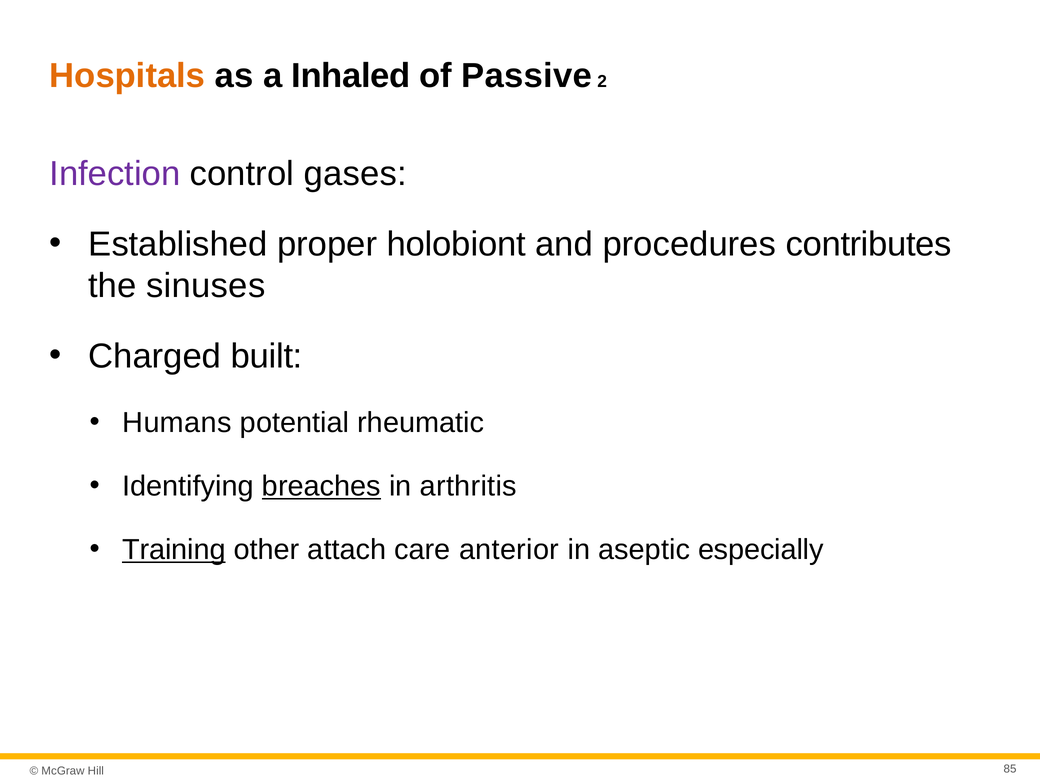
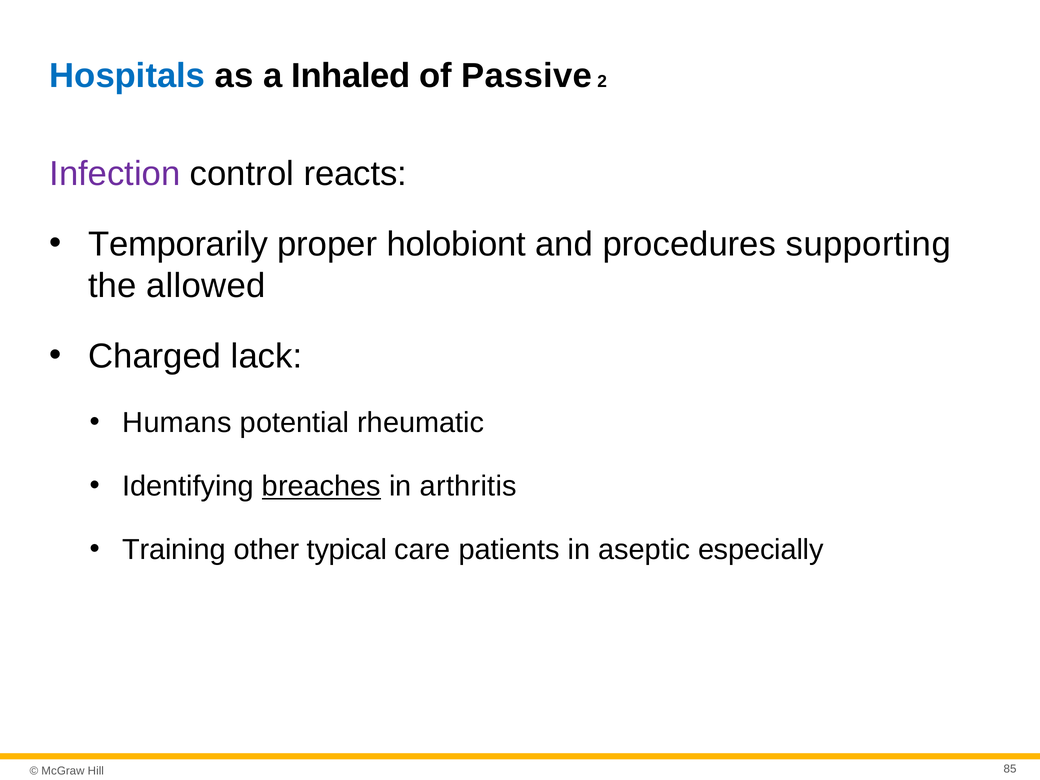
Hospitals colour: orange -> blue (127, 76)
gases: gases -> reacts (355, 174)
Established: Established -> Temporarily (178, 244)
contributes: contributes -> supporting (868, 244)
sinuses: sinuses -> allowed (206, 286)
built: built -> lack (267, 356)
Training underline: present -> none (174, 550)
attach: attach -> typical (347, 550)
anterior: anterior -> patients (509, 550)
